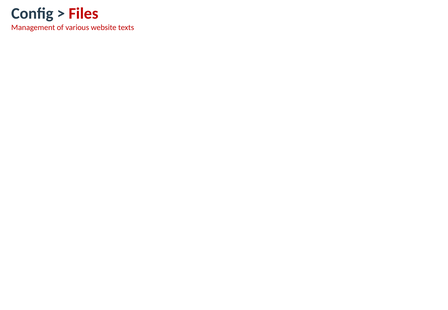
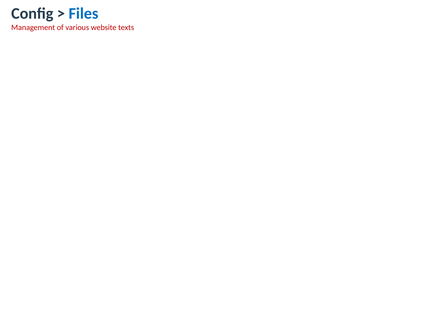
Files colour: red -> blue (83, 14)
